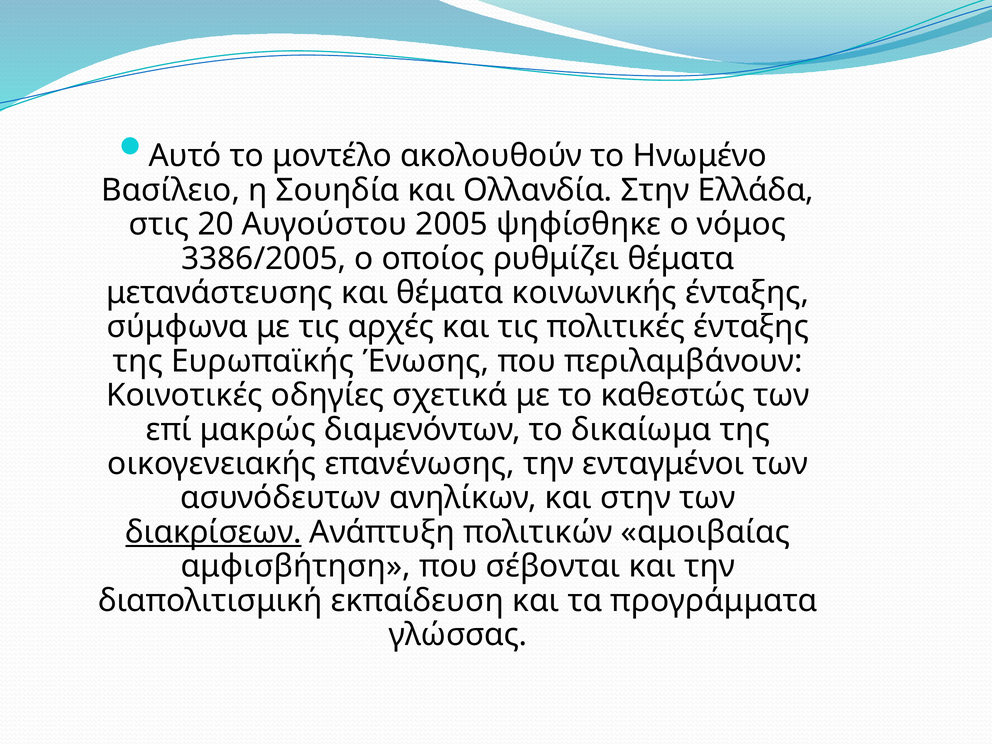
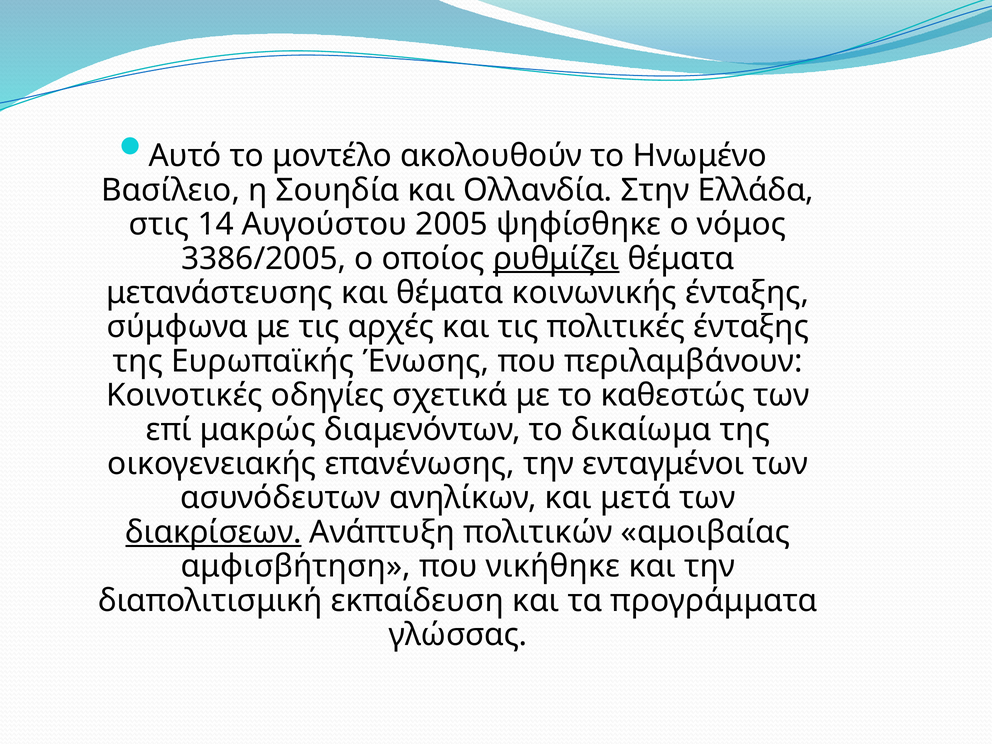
20: 20 -> 14 (216, 224)
ρυθμίζει underline: none -> present (556, 259)
και στην: στην -> μετά (635, 498)
σέβονται: σέβονται -> νικήθηκε (553, 566)
